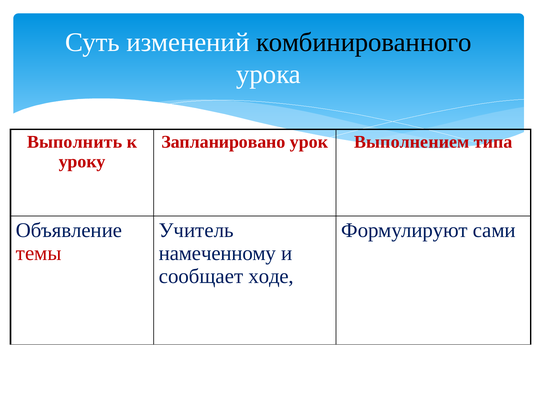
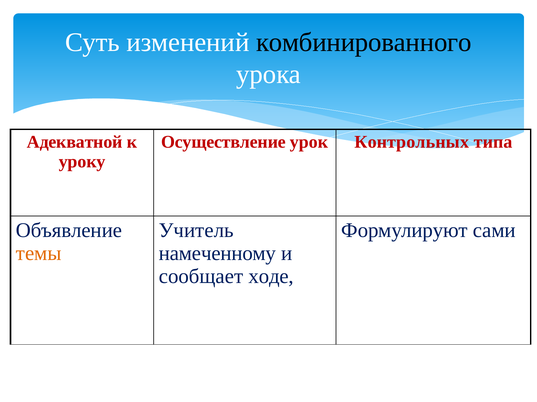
Выполнить: Выполнить -> Адекватной (75, 142)
Запланировано: Запланировано -> Осуществление (223, 142)
Выполнением: Выполнением -> Контрольных (412, 142)
темы colour: red -> orange (39, 254)
